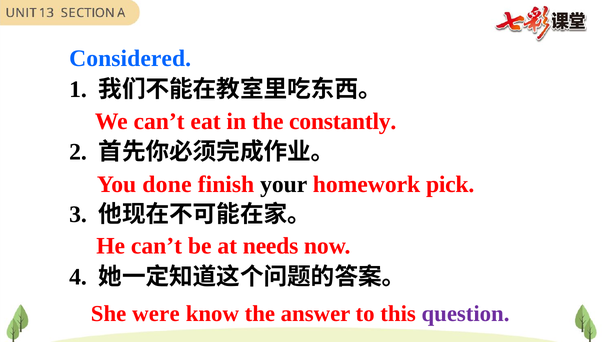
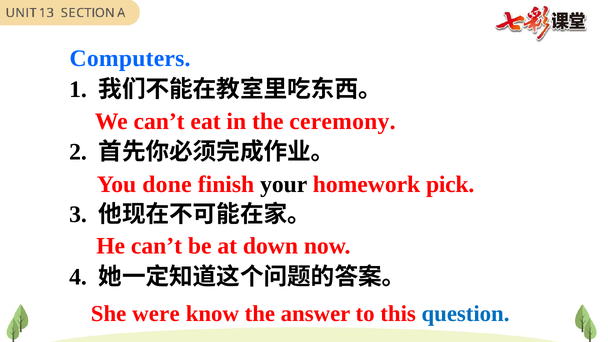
Considered: Considered -> Computers (130, 58)
constantly: constantly -> ceremony (342, 122)
needs: needs -> down (270, 246)
question colour: purple -> blue (466, 314)
